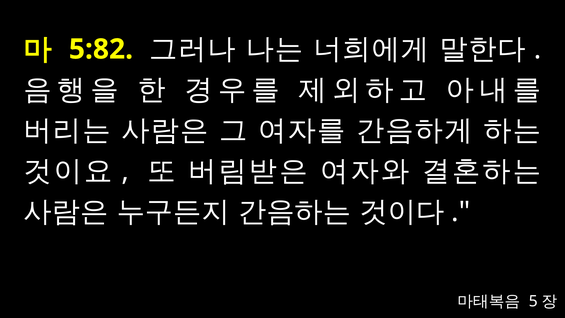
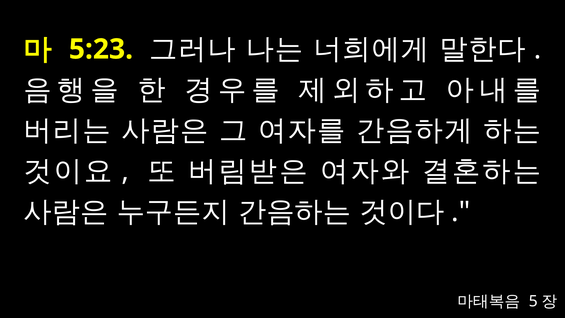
5:82: 5:82 -> 5:23 (101, 49)
